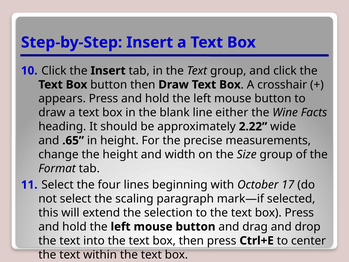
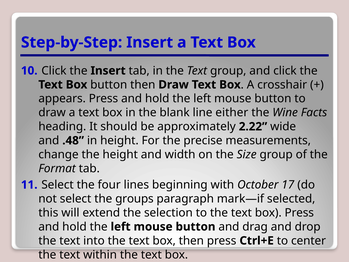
.65: .65 -> .48 (73, 140)
scaling: scaling -> groups (134, 199)
